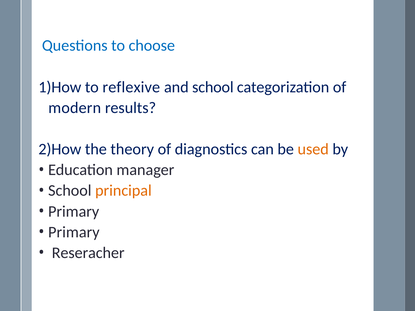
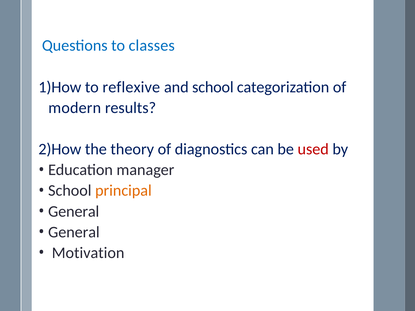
choose: choose -> classes (152, 46)
used colour: orange -> red (313, 149)
Primary: Primary -> General (74, 212)
Primary: Primary -> General (74, 232)
Reseracher: Reseracher -> Motivation (88, 253)
